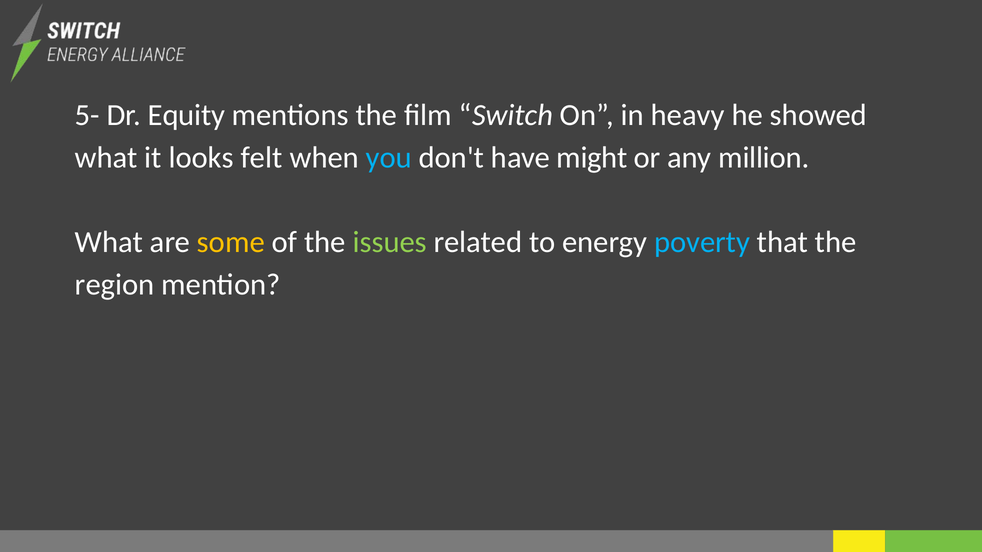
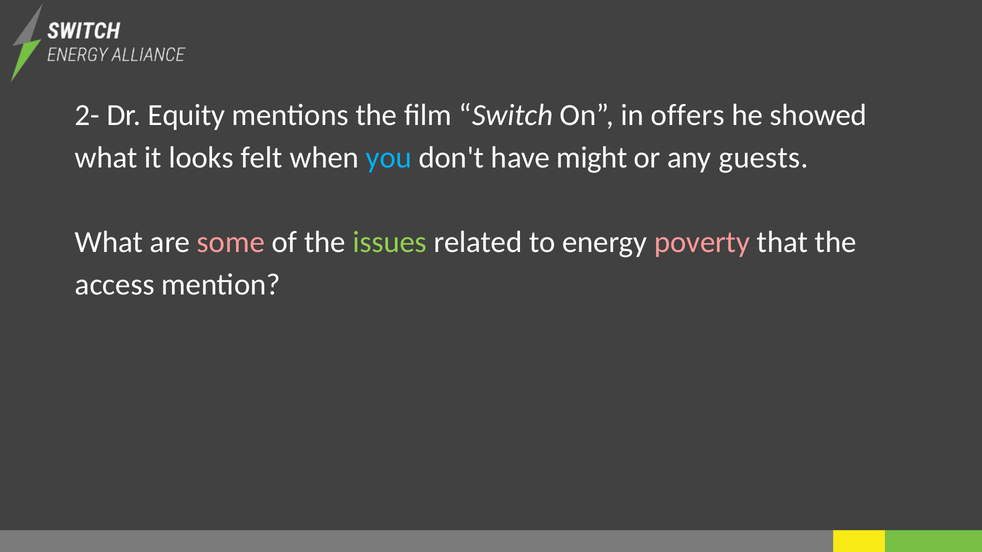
5-: 5- -> 2- (87, 115)
heavy: heavy -> offers (688, 115)
million: million -> guests (764, 158)
some colour: yellow -> pink (231, 242)
poverty colour: light blue -> pink (702, 242)
region: region -> access (115, 285)
